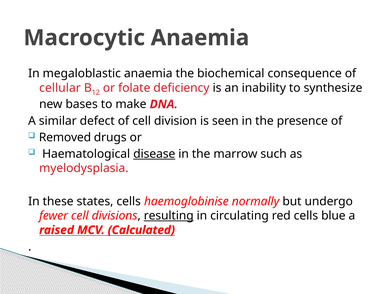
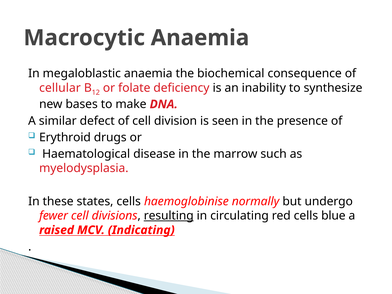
Removed: Removed -> Erythroid (65, 137)
disease underline: present -> none (154, 154)
Calculated: Calculated -> Indicating (141, 230)
